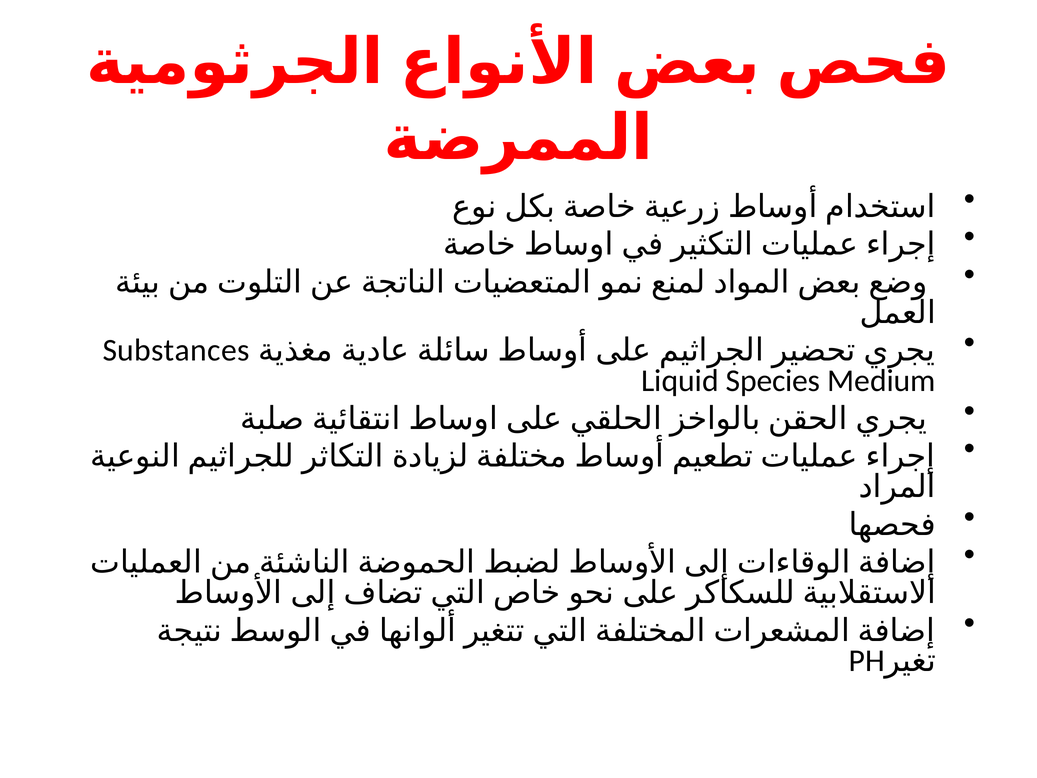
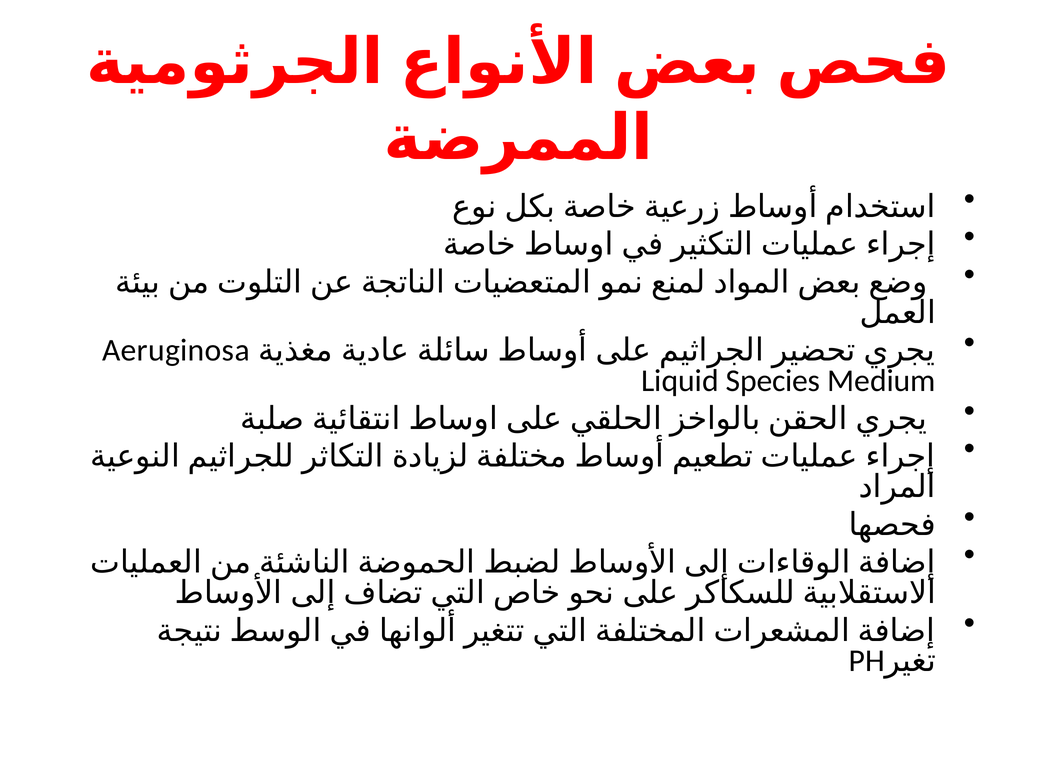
Substances: Substances -> Aeruginosa (176, 350)
